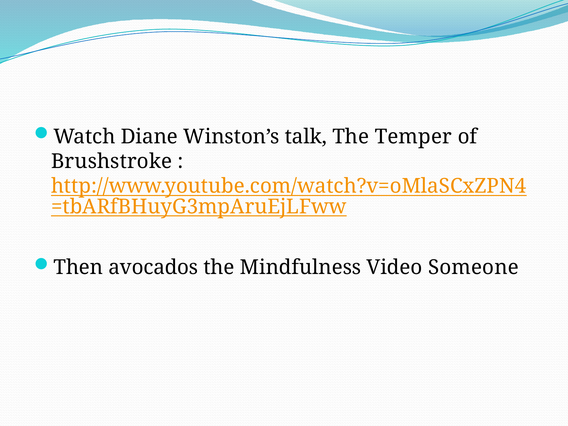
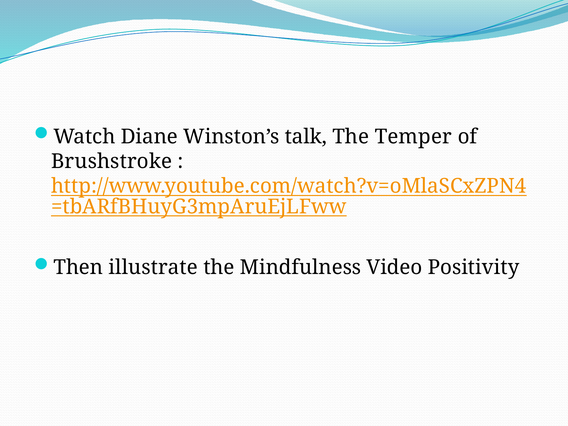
avocados: avocados -> illustrate (153, 268)
Someone: Someone -> Positivity (474, 268)
